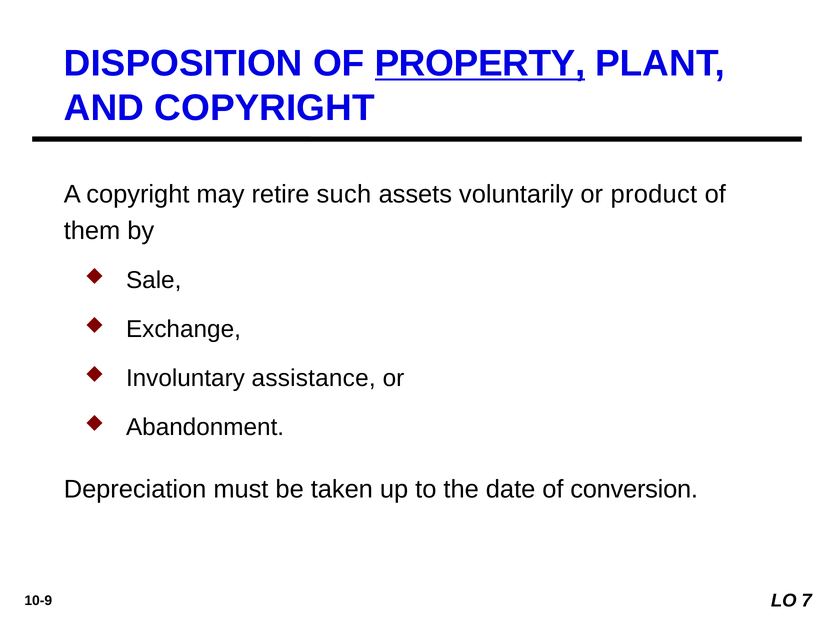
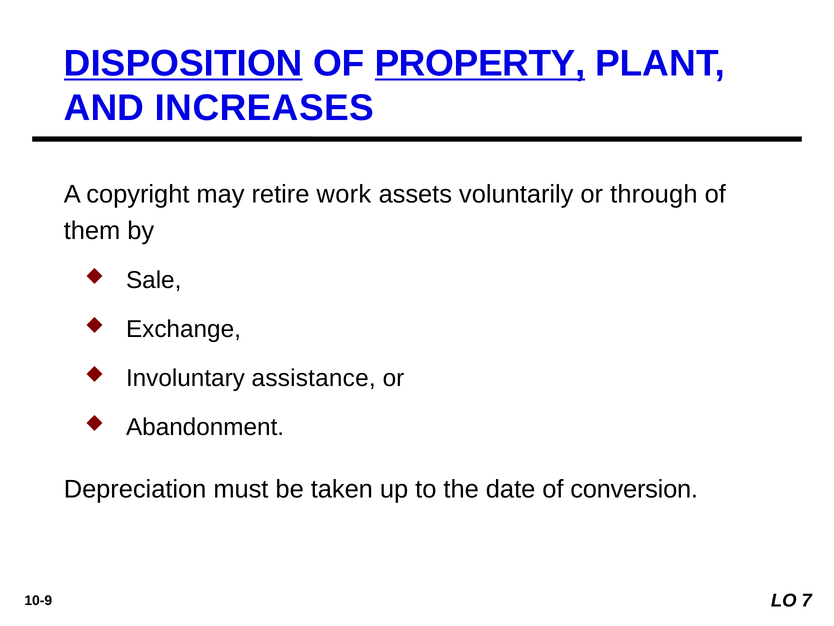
DISPOSITION underline: none -> present (183, 64)
AND COPYRIGHT: COPYRIGHT -> INCREASES (264, 108)
such: such -> work (344, 194)
product: product -> through (654, 194)
